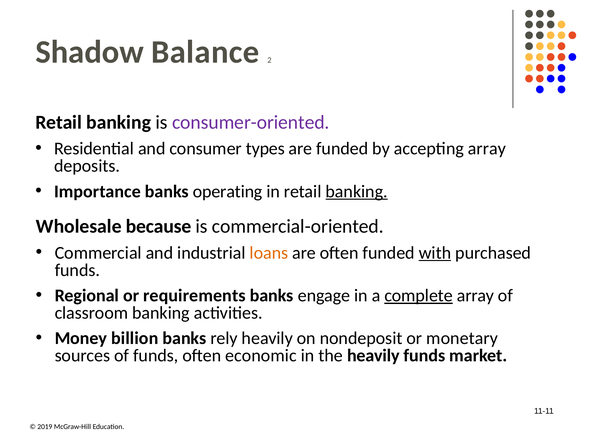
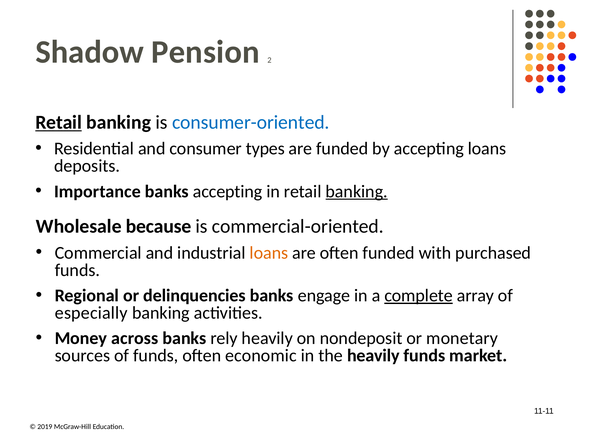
Balance: Balance -> Pension (205, 52)
Retail underline: none -> present (59, 122)
consumer-oriented colour: purple -> blue (251, 122)
accepting array: array -> loans (487, 149)
banks operating: operating -> accepting (228, 191)
with underline: present -> none (435, 253)
requirements: requirements -> delinquencies (194, 295)
classroom: classroom -> especially (91, 313)
billion: billion -> across (135, 338)
